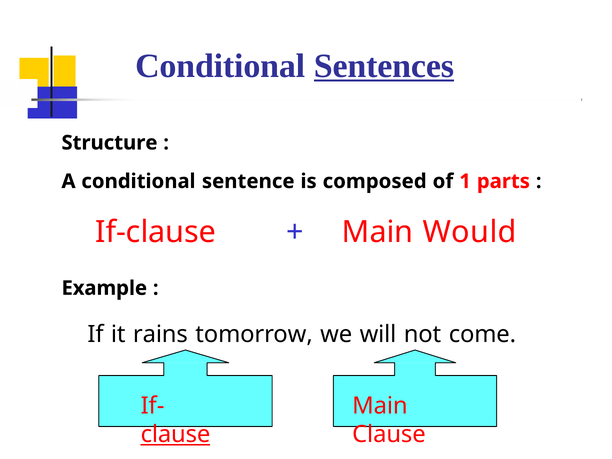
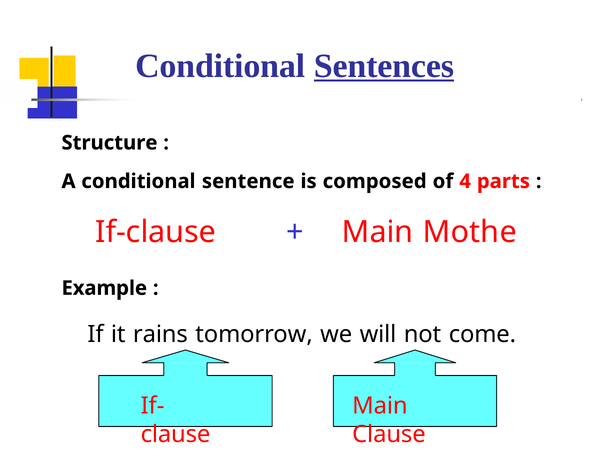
1: 1 -> 4 (465, 181)
Would: Would -> Mothe (470, 232)
clause underline: present -> none (175, 434)
